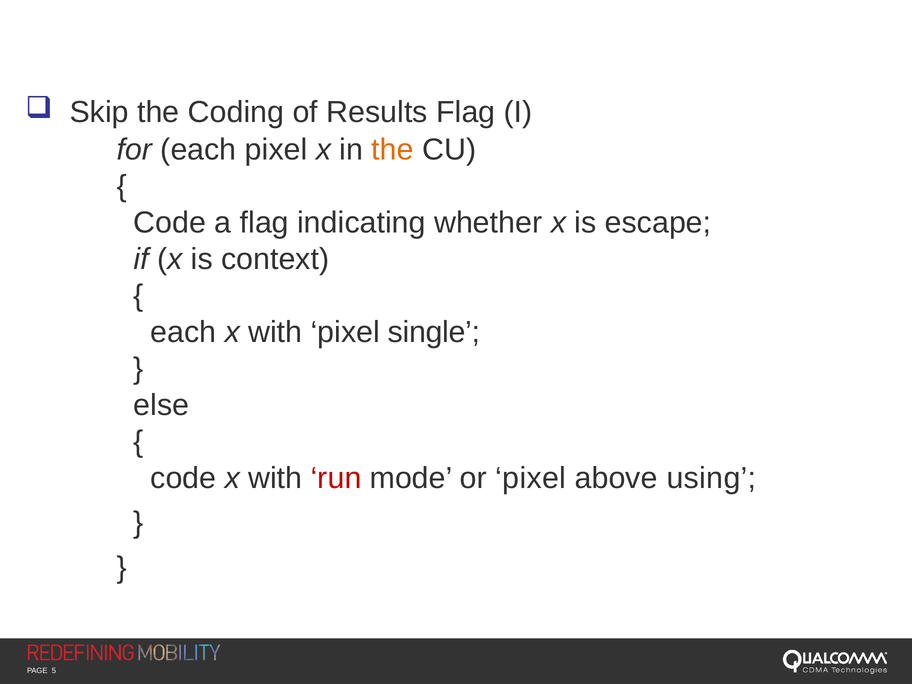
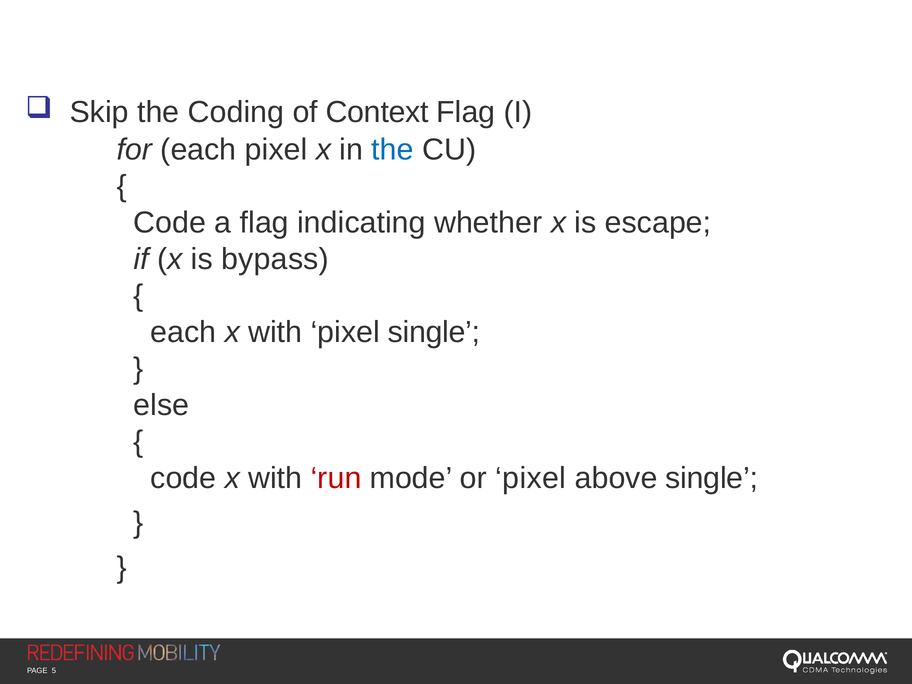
Results: Results -> Context (377, 112)
the colour: orange -> blue (393, 150)
context: context -> bypass (275, 259)
above using: using -> single (712, 478)
